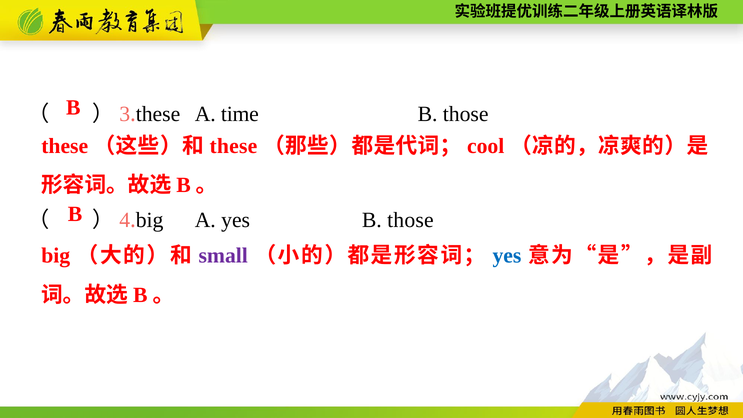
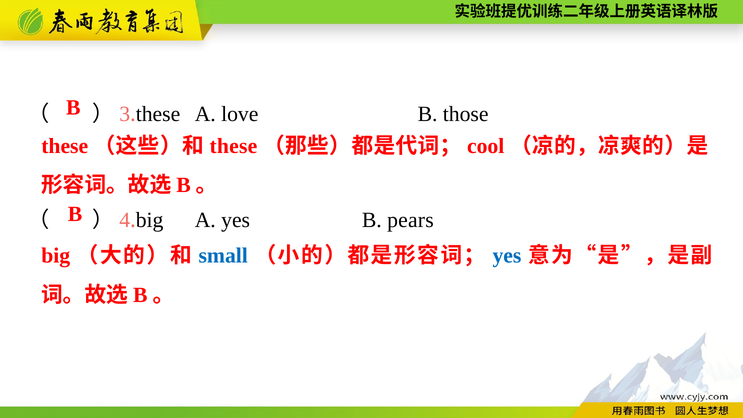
time: time -> love (240, 114)
yes B those: those -> pears (410, 220)
small colour: purple -> blue (223, 256)
